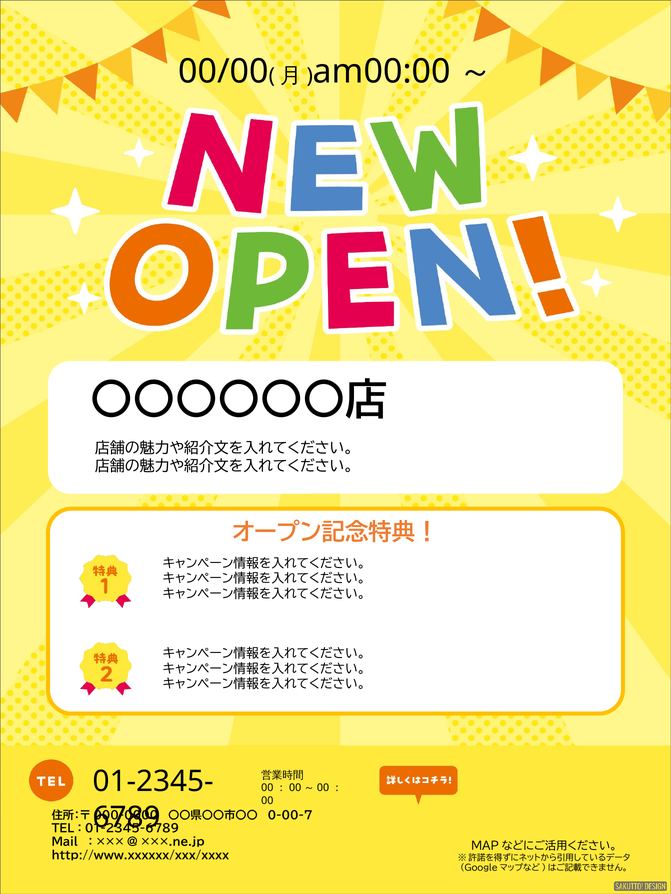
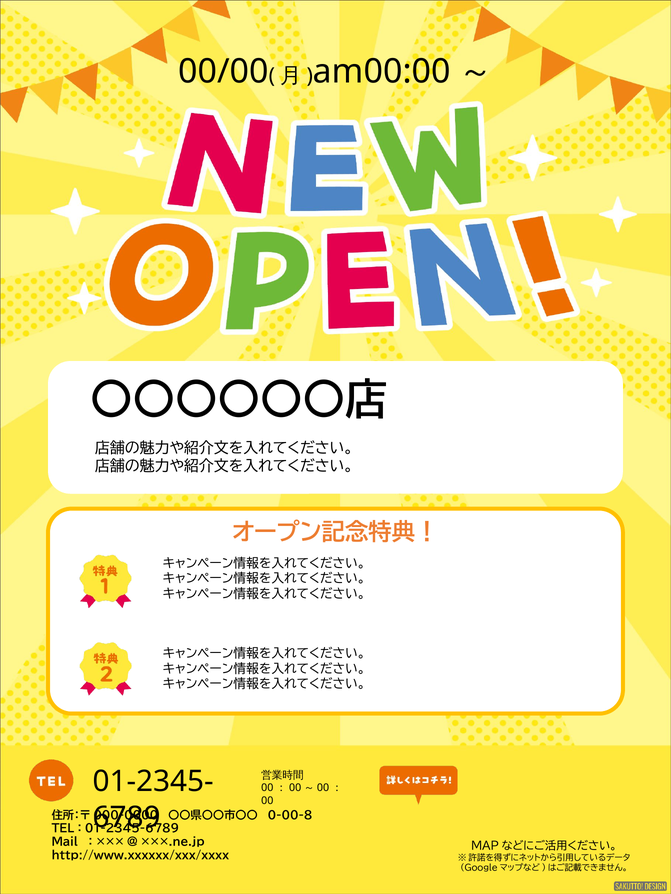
0-00-7: 0-00-7 -> 0-00-8 (290, 816)
